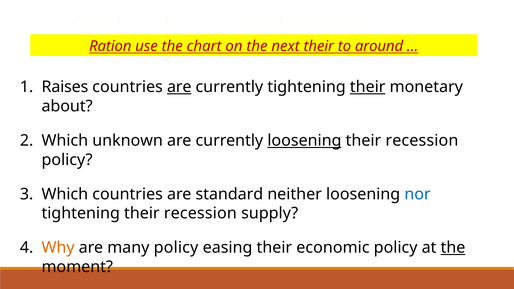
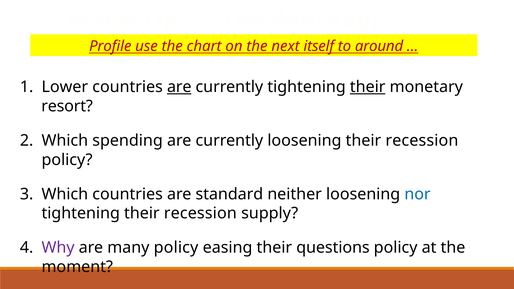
Ration: Ration -> Profile (110, 46)
next their: their -> itself (319, 46)
Raises: Raises -> Lower (65, 87)
about: about -> resort (67, 106)
unknown: unknown -> spending (128, 141)
loosening underline: present -> none (304, 141)
Why colour: orange -> purple (58, 248)
economic: economic -> questions (333, 248)
the underline: present -> none (453, 248)
